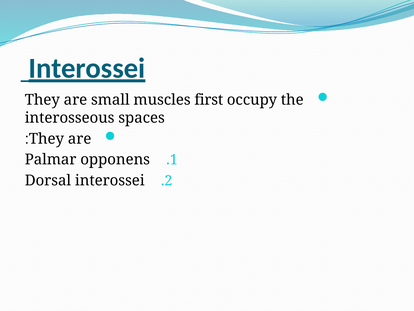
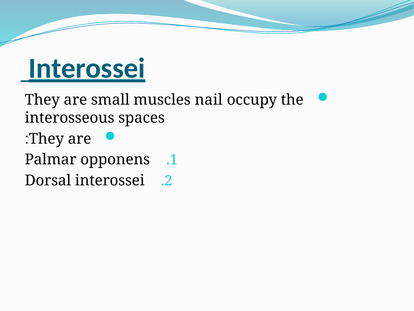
first: first -> nail (209, 100)
